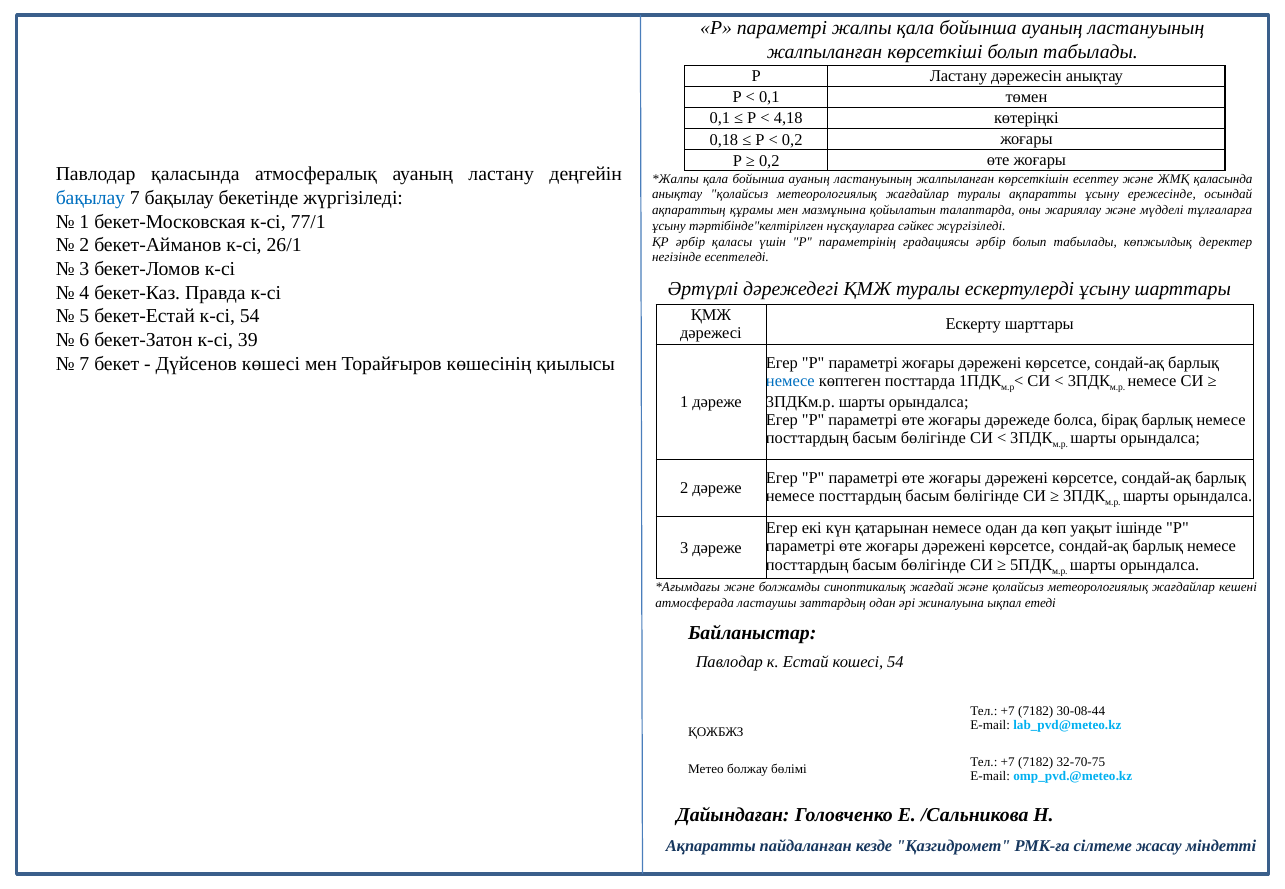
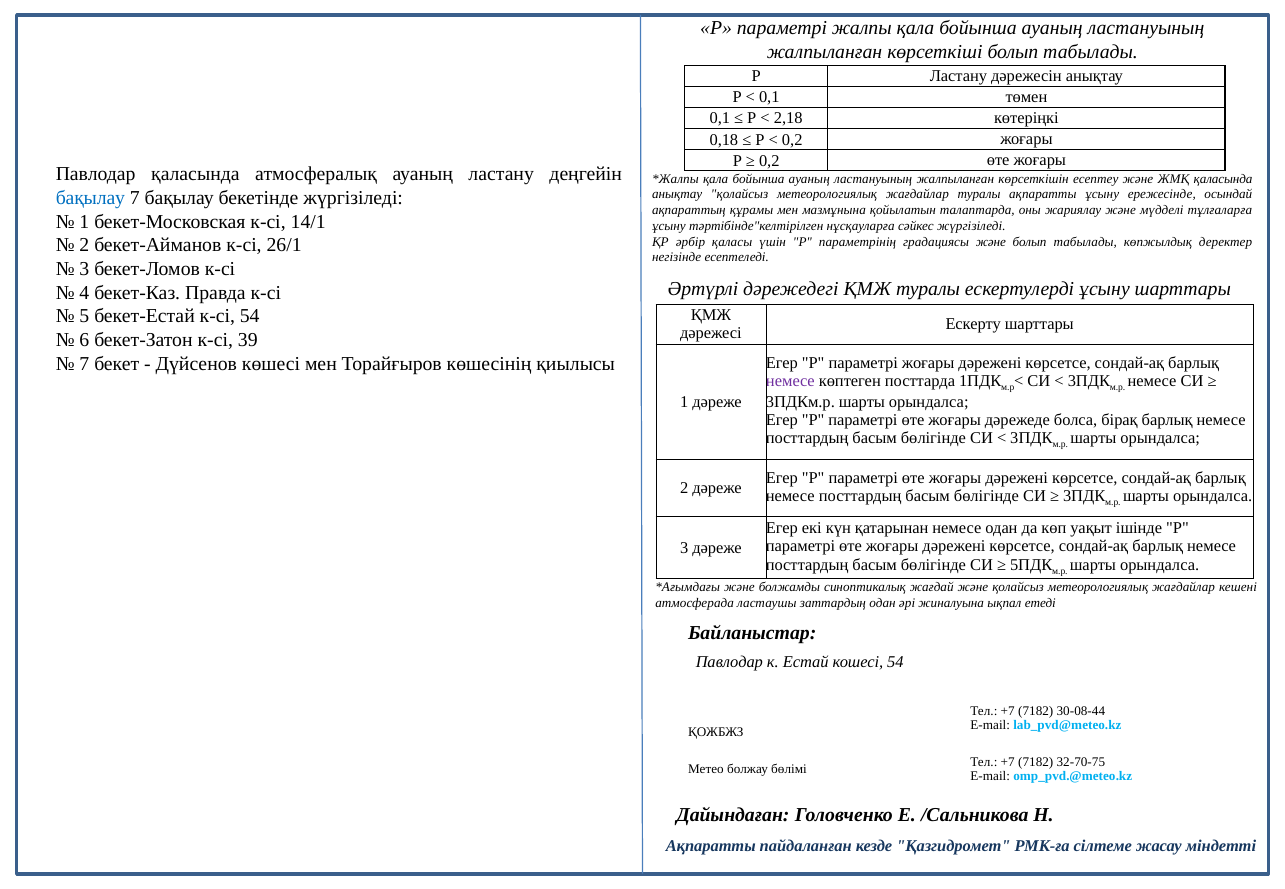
4,18: 4,18 -> 2,18 (788, 119)
77/1: 77/1 -> 14/1 (308, 222)
градациясы әрбір: әрбір -> және (991, 242)
немесе colour: blue -> purple (790, 381)
